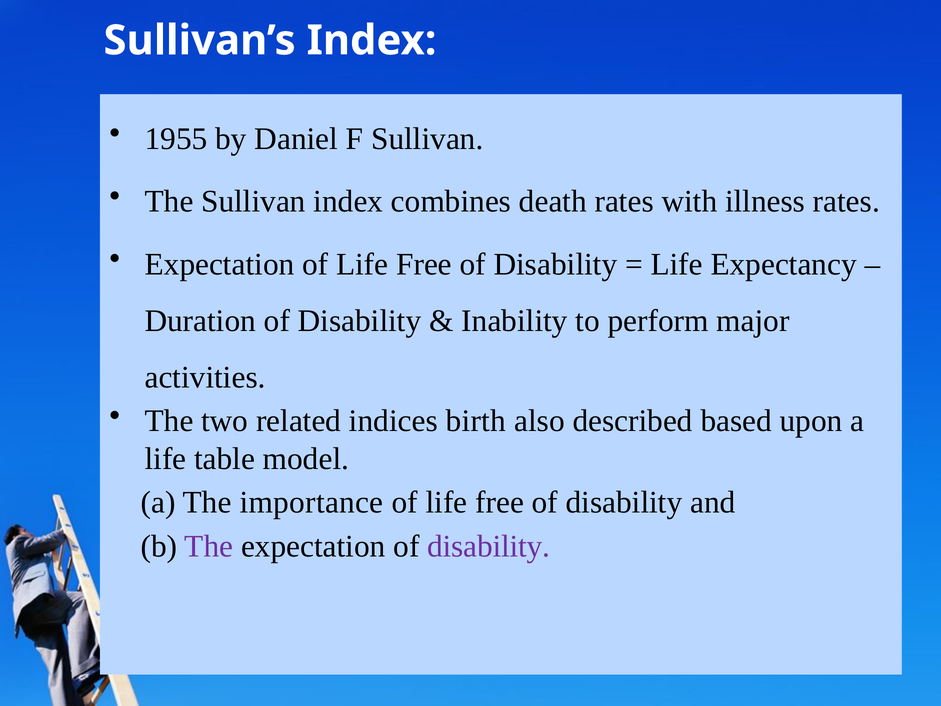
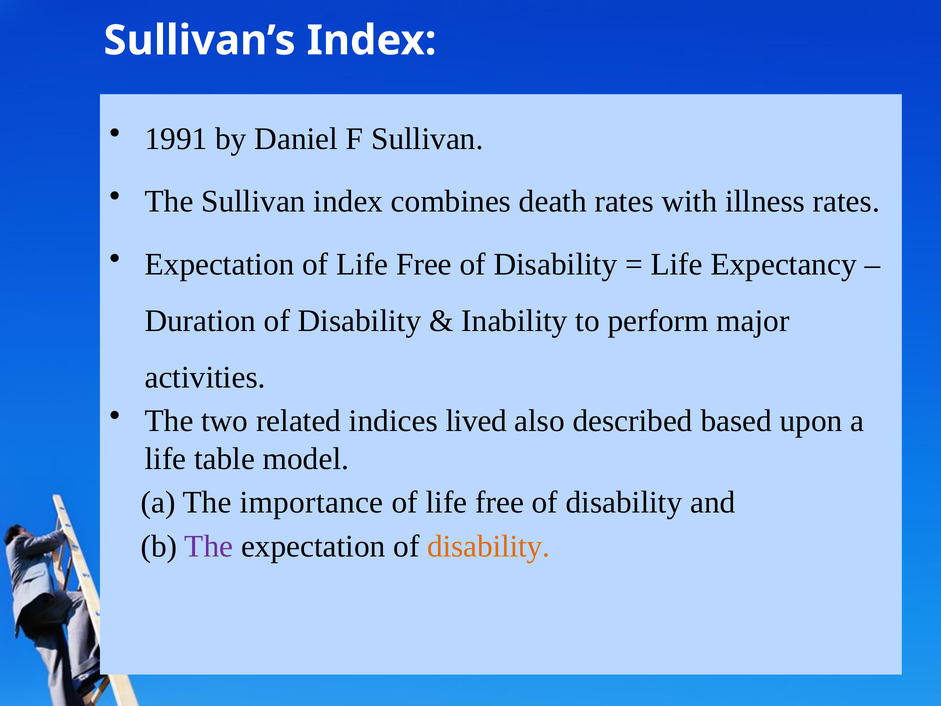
1955: 1955 -> 1991 (176, 139)
birth: birth -> lived (476, 421)
disability colour: purple -> orange (489, 546)
